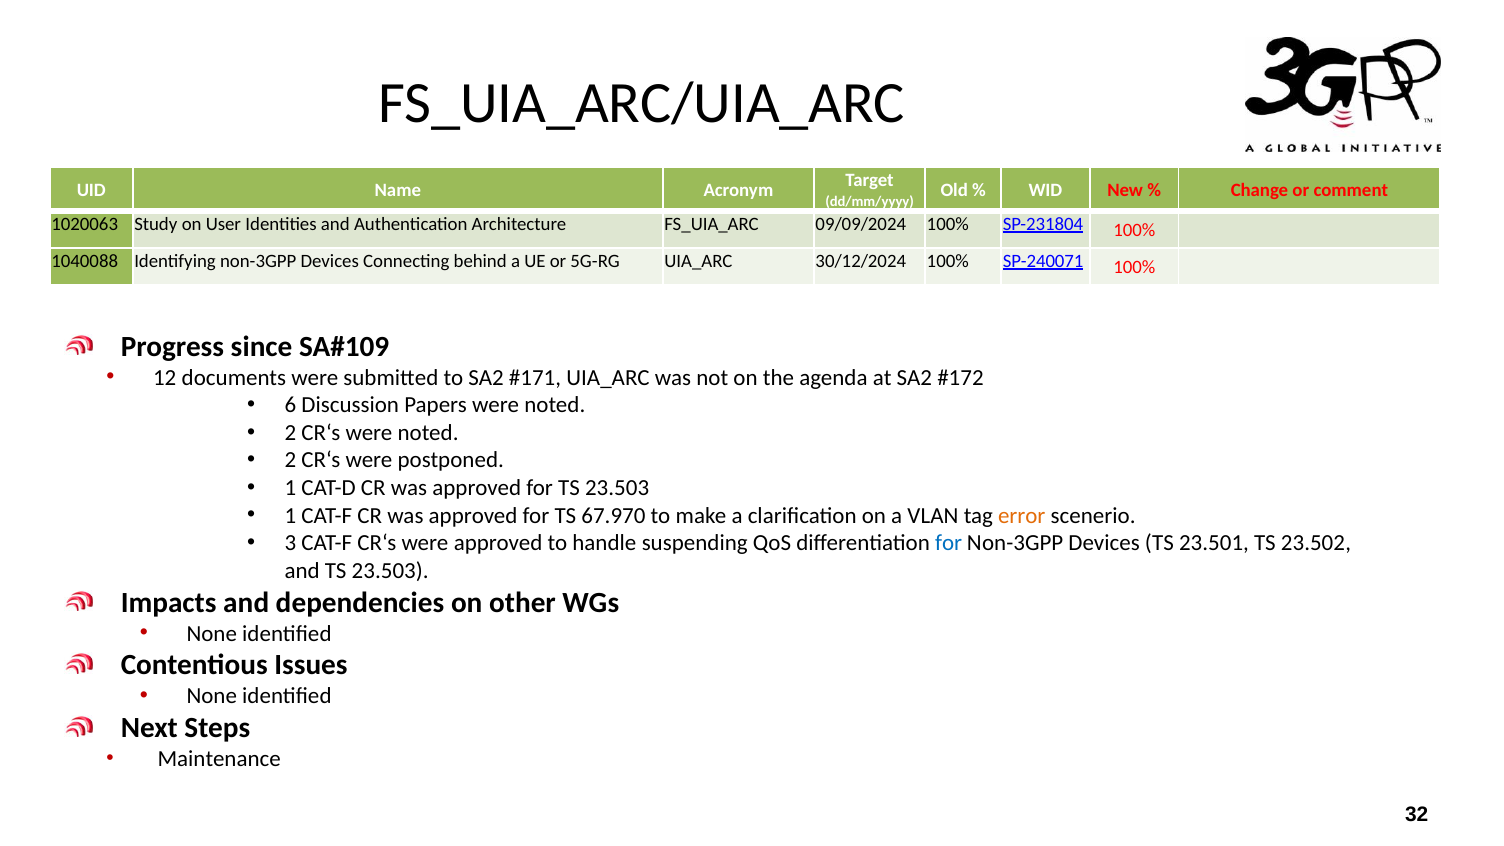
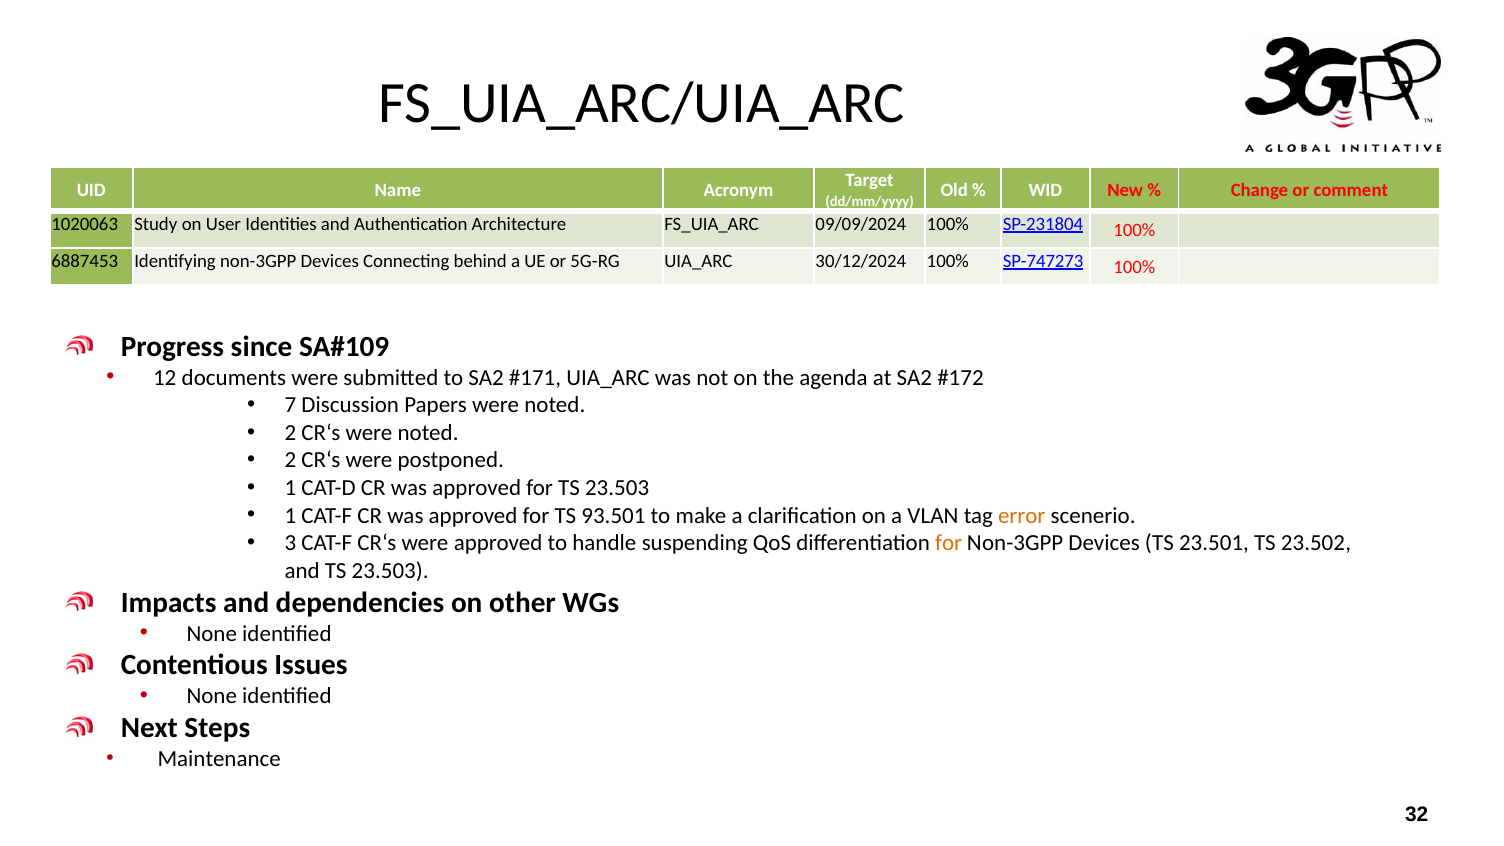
1040088: 1040088 -> 6887453 (85, 261)
SP-240071: SP-240071 -> SP-747273 (1043, 261)
6: 6 -> 7 (290, 405)
67.970: 67.970 -> 93.501 (613, 516)
for colour: blue -> orange (949, 543)
